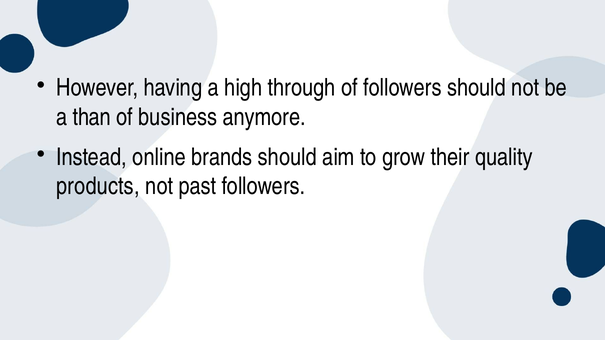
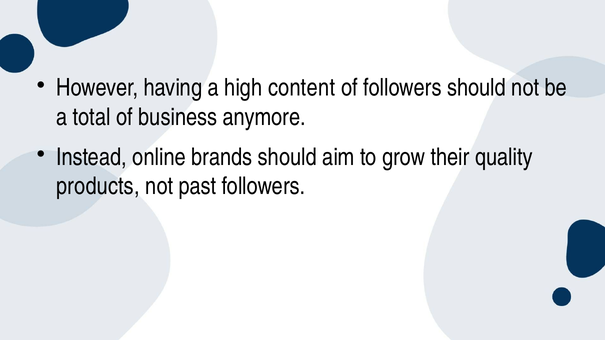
through: through -> content (302, 88)
than: than -> total (92, 117)
